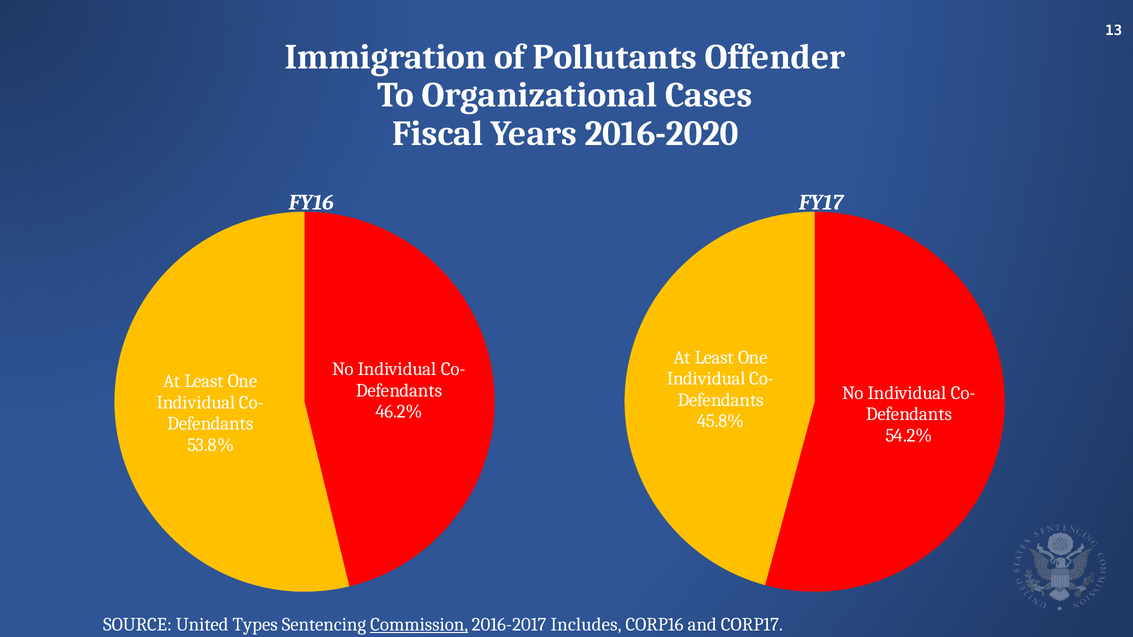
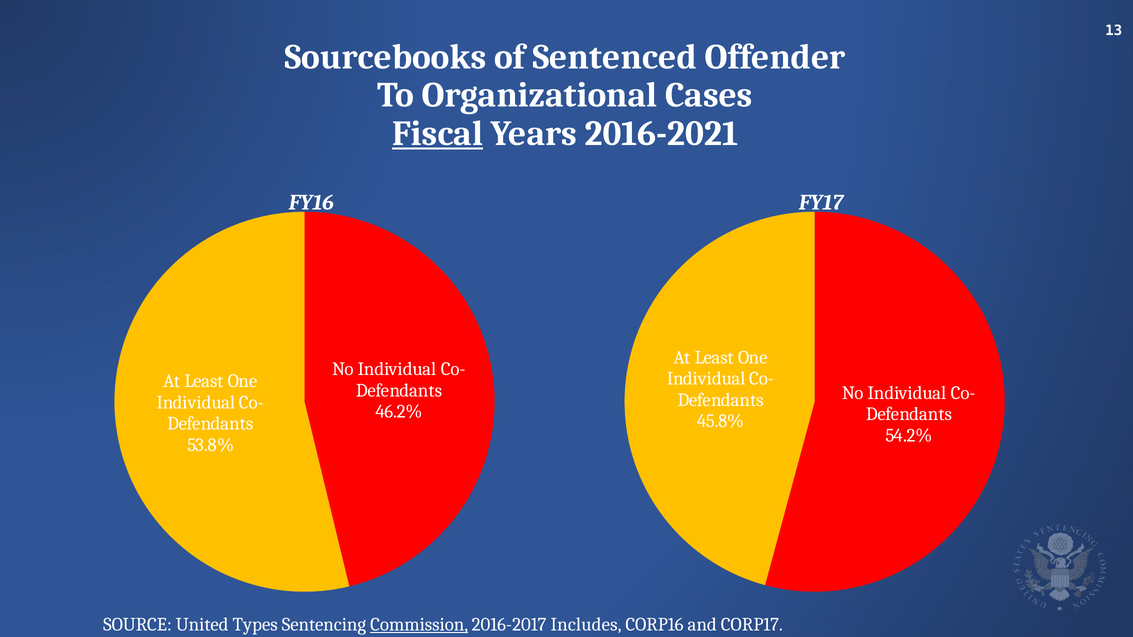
Immigration: Immigration -> Sourcebooks (385, 57)
Pollutants: Pollutants -> Sentenced (615, 57)
Fiscal underline: none -> present (438, 133)
2016-2020: 2016-2020 -> 2016-2021 (661, 133)
